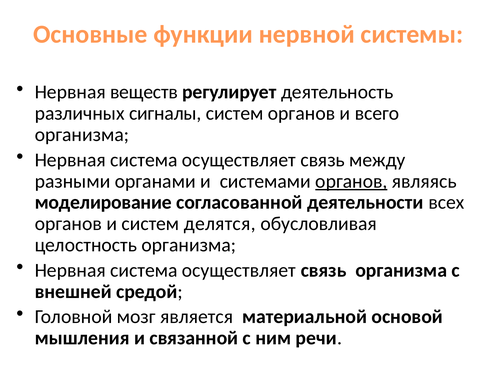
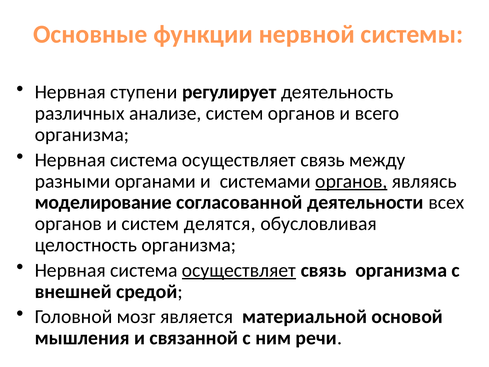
веществ: веществ -> ступени (144, 92)
сигналы: сигналы -> анализе (165, 113)
осуществляет underline: none -> present (239, 270)
